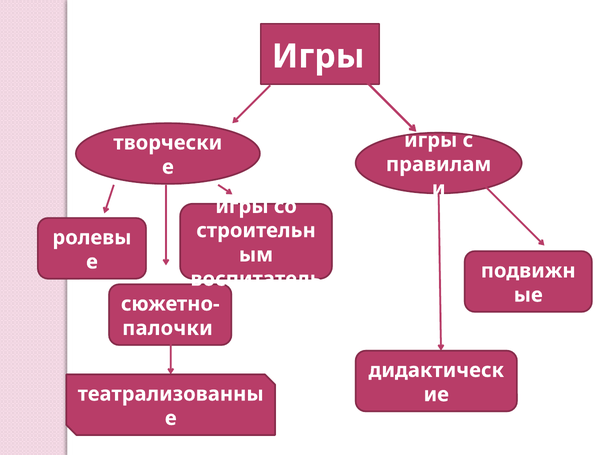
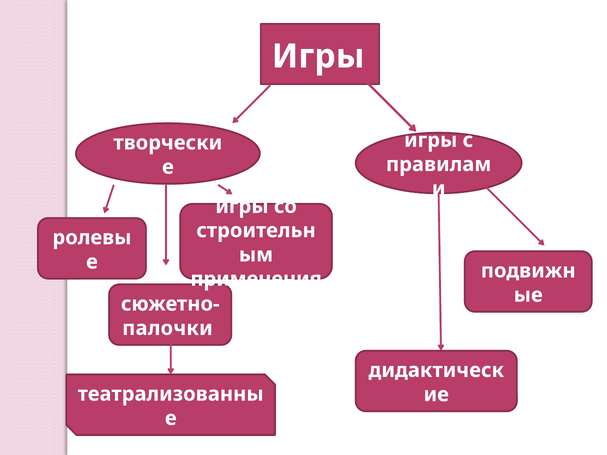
воспитатель: воспитатель -> применения (256, 279)
